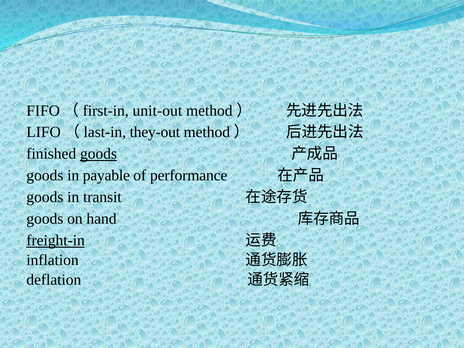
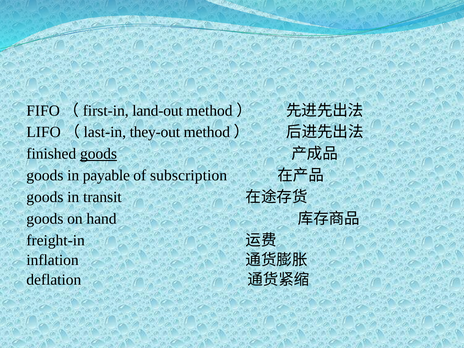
unit-out: unit-out -> land-out (158, 111)
performance: performance -> subscription (189, 176)
freight-in underline: present -> none (56, 240)
